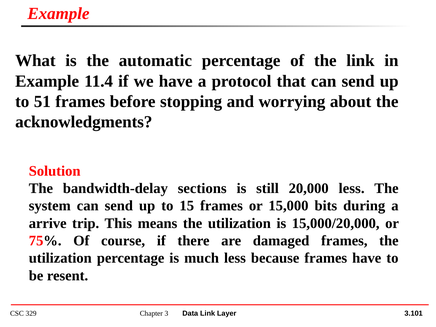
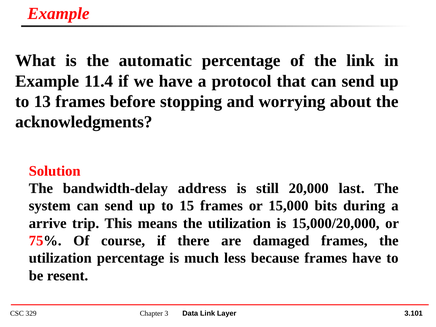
51: 51 -> 13 (42, 101)
sections: sections -> address (202, 188)
20,000 less: less -> last (352, 188)
